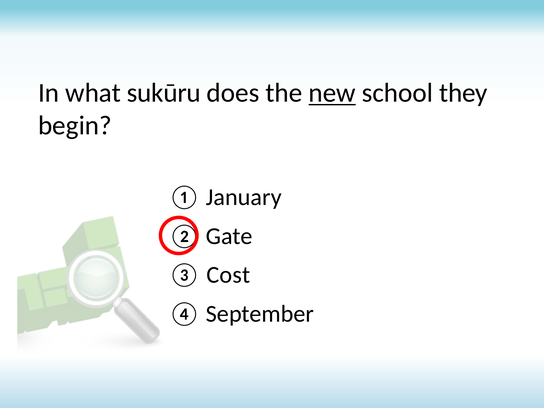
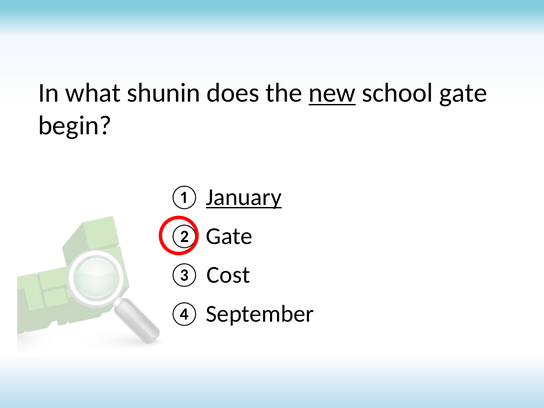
sukūru: sukūru -> shunin (164, 93)
school they: they -> gate (463, 93)
January underline: none -> present (244, 197)
